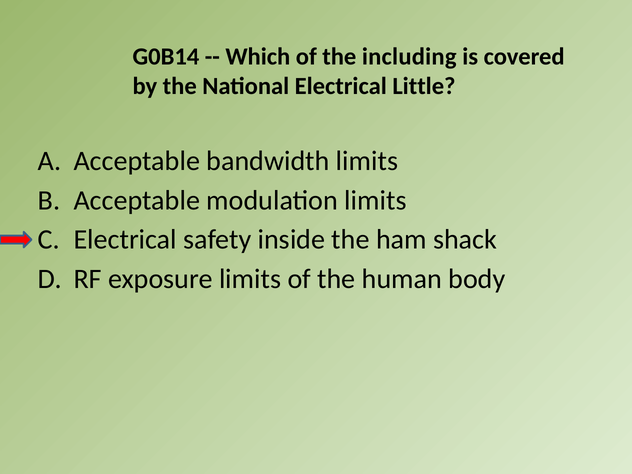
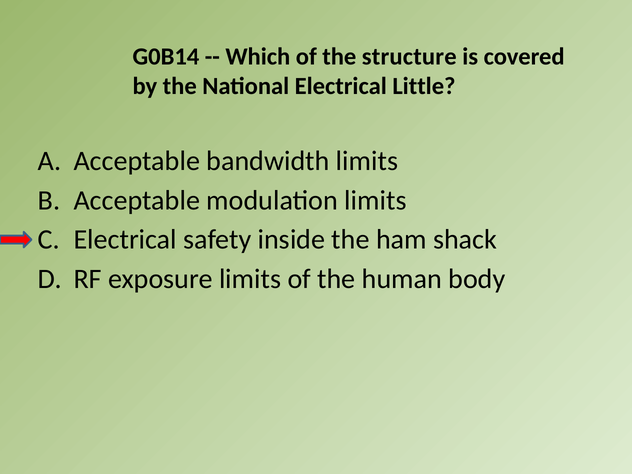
including: including -> structure (409, 56)
